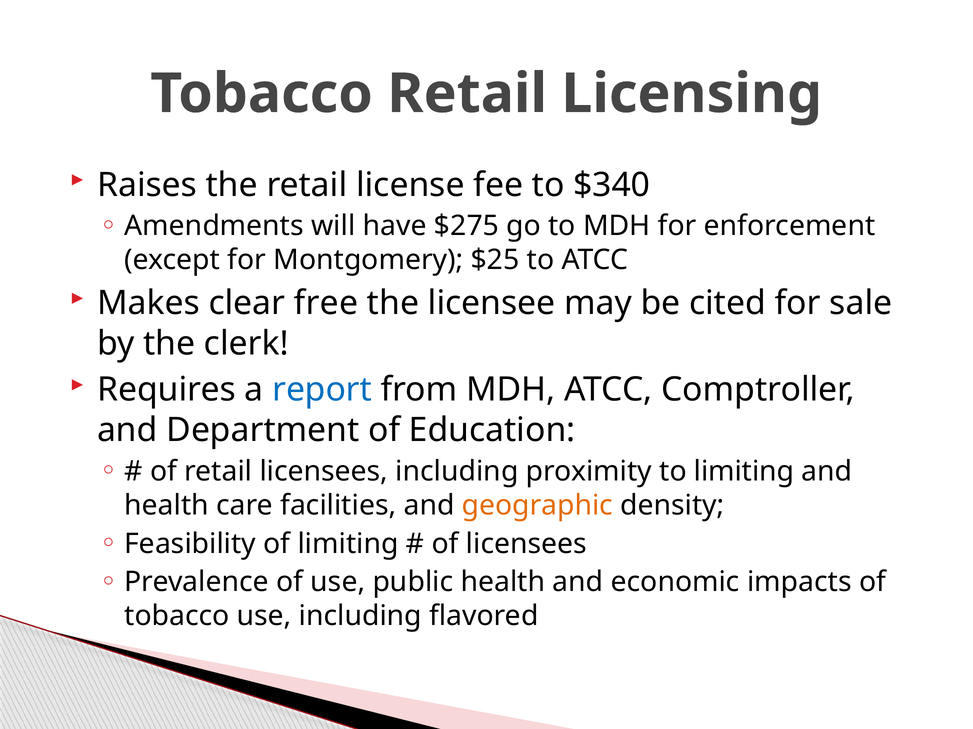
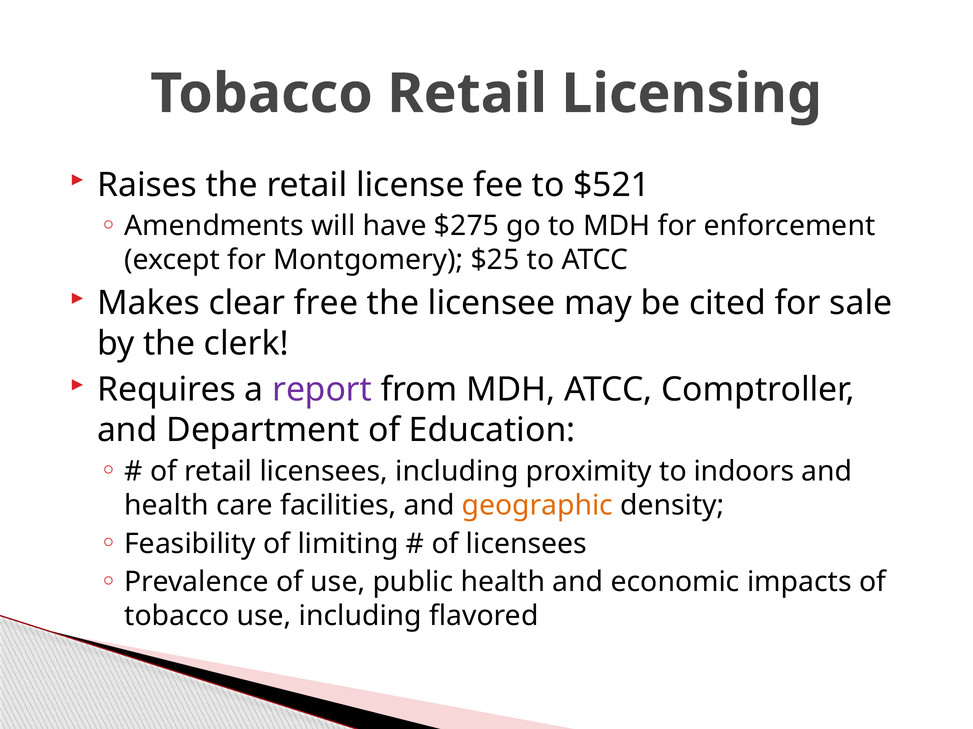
$340: $340 -> $521 (612, 185)
report colour: blue -> purple (322, 390)
to limiting: limiting -> indoors (744, 472)
